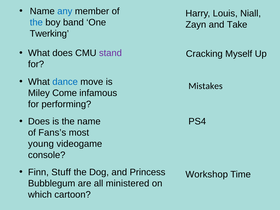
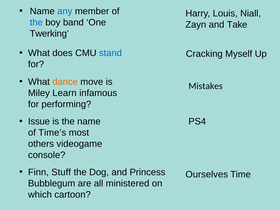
stand colour: purple -> blue (110, 53)
dance colour: blue -> orange (65, 82)
Come: Come -> Learn (64, 93)
Does: Does -> Issue (39, 121)
Fans’s: Fans’s -> Time’s (52, 133)
young: young -> others (41, 144)
Workshop: Workshop -> Ourselves (207, 175)
